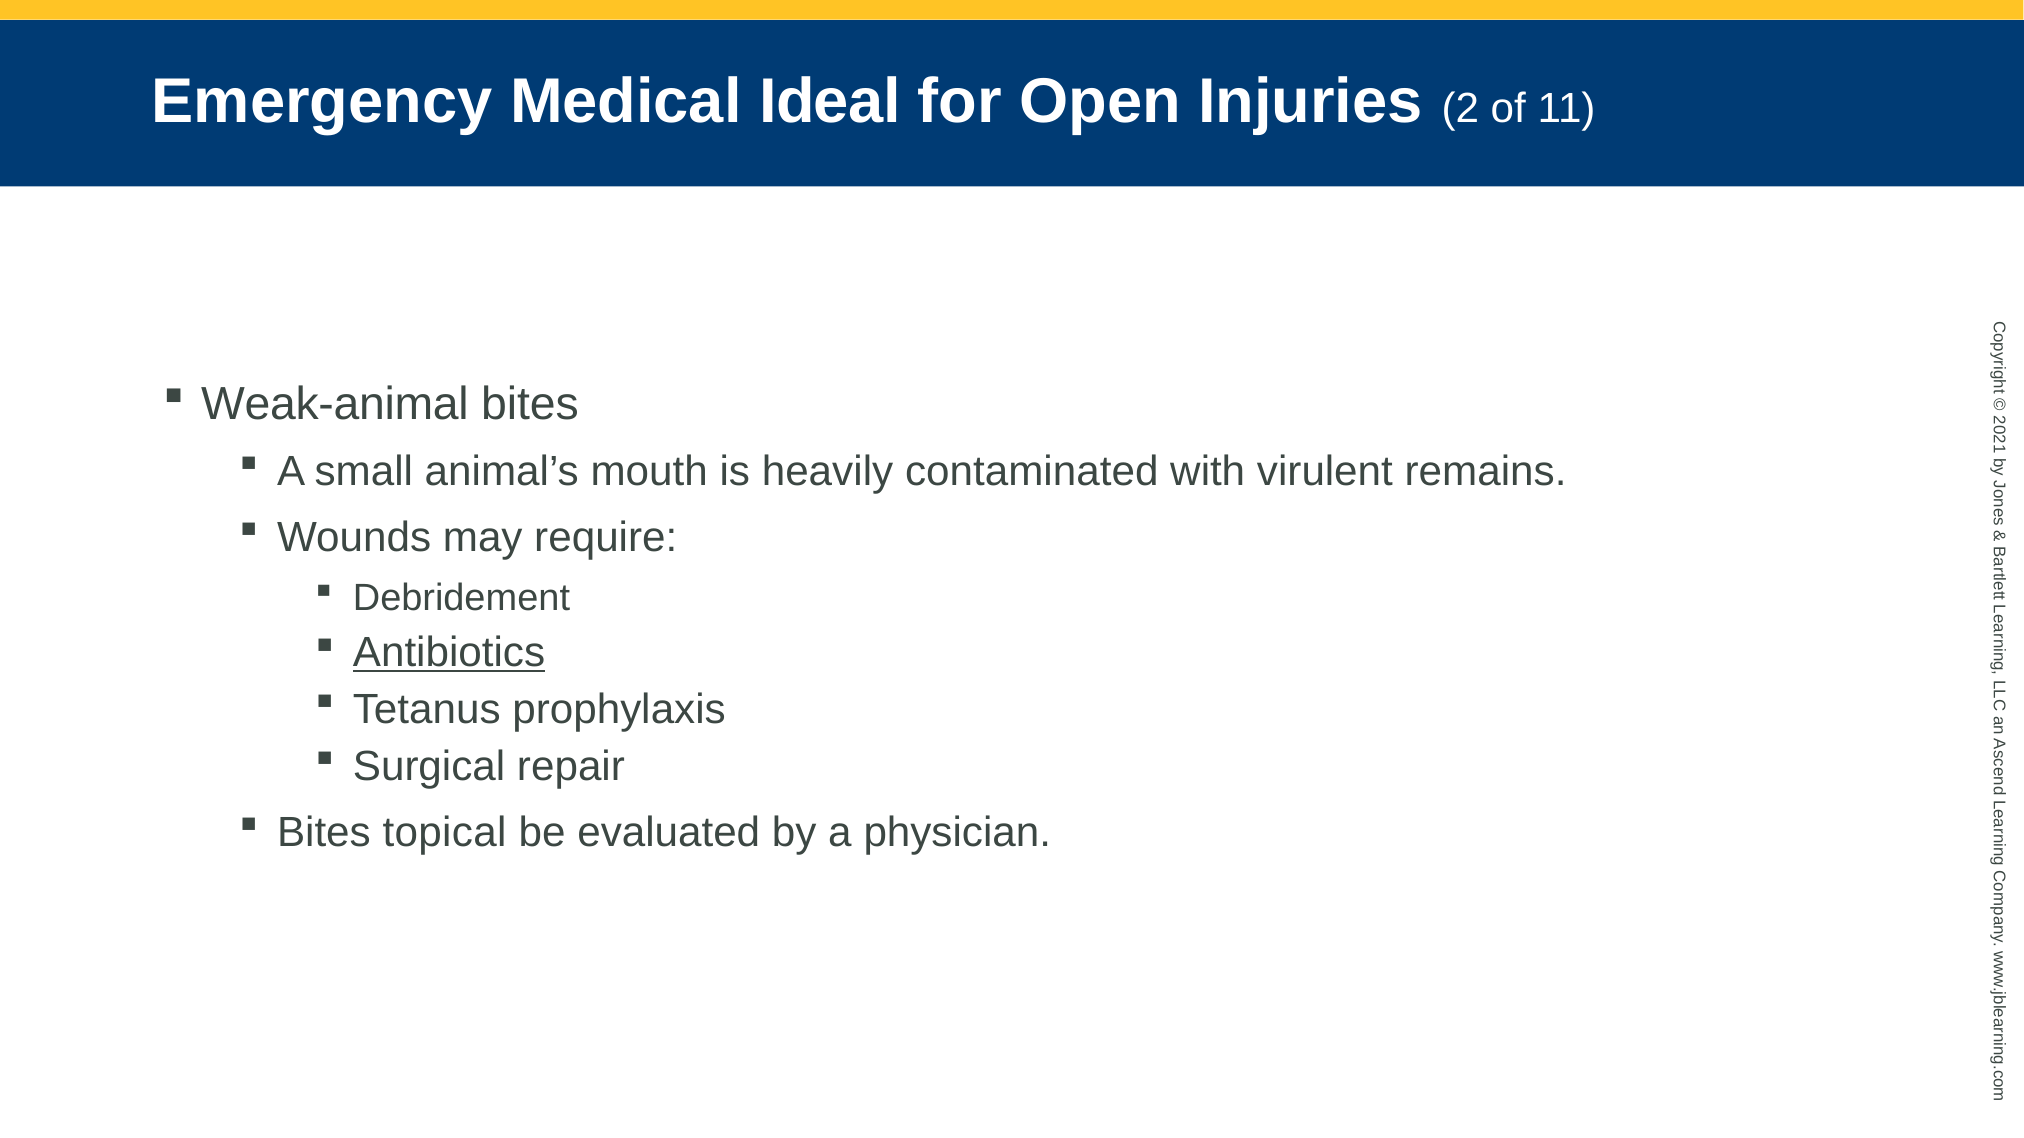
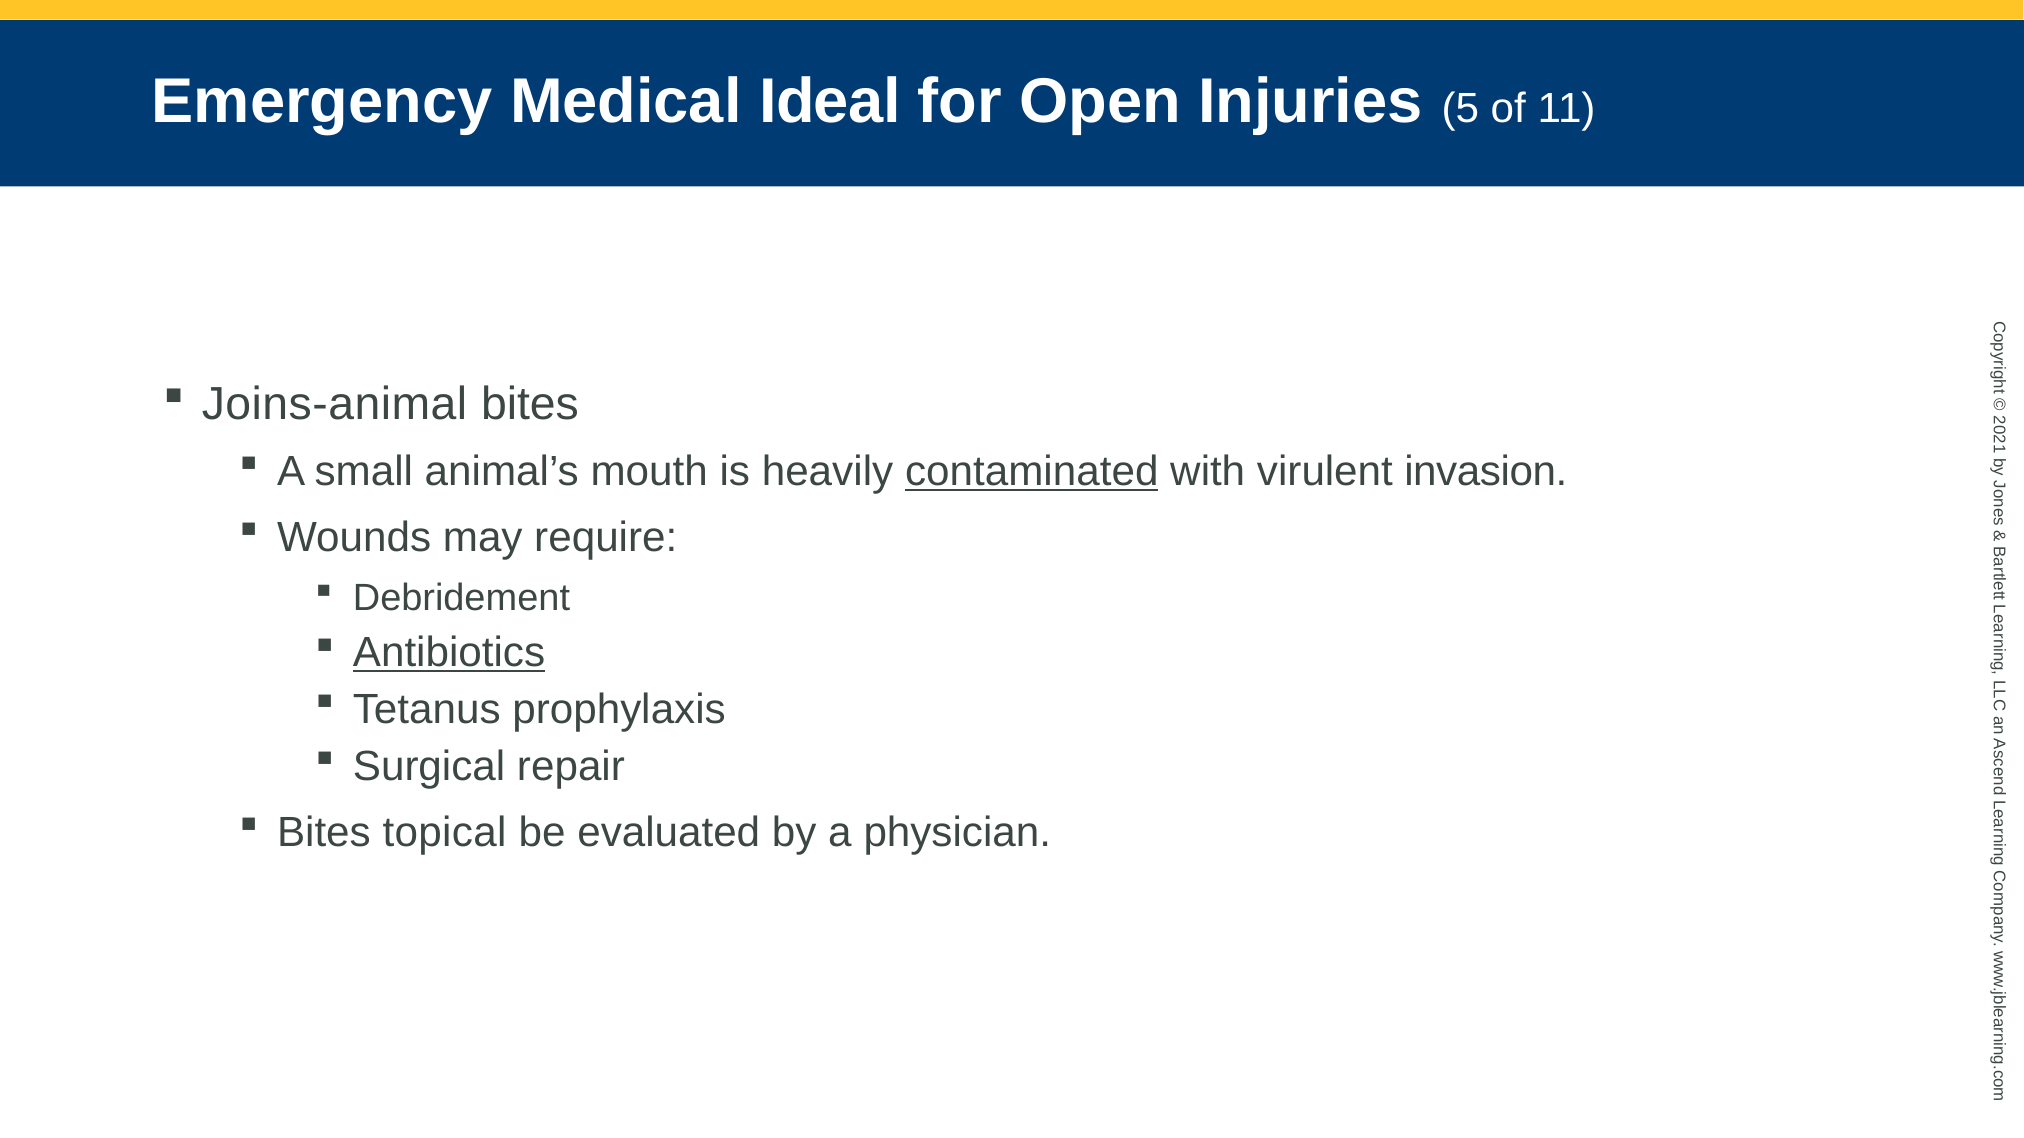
Injuries 2: 2 -> 5 (1460, 109)
Weak-animal: Weak-animal -> Joins-animal (334, 404)
contaminated underline: none -> present (1032, 472)
remains: remains -> invasion (1486, 472)
